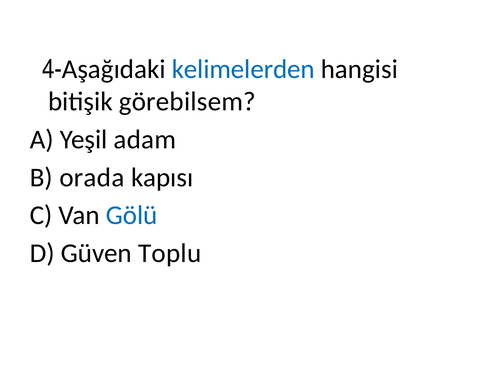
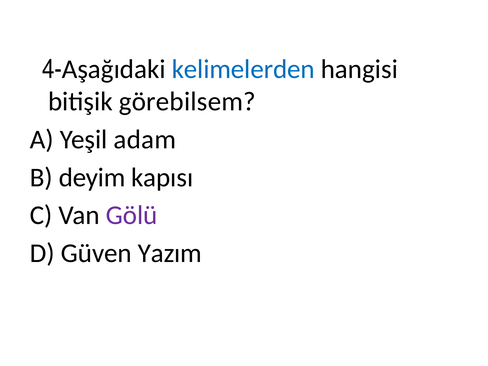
orada: orada -> deyim (92, 177)
Gölü colour: blue -> purple (132, 215)
Toplu: Toplu -> Yazım (170, 253)
